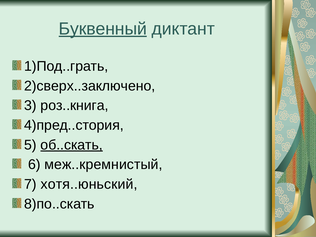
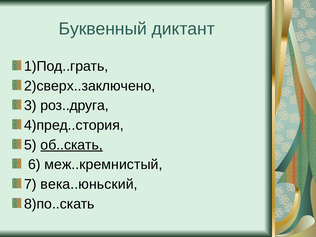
Буквенный underline: present -> none (103, 29)
роз..книга: роз..книга -> роз..друга (75, 106)
хотя..юньский: хотя..юньский -> века..юньский (89, 184)
